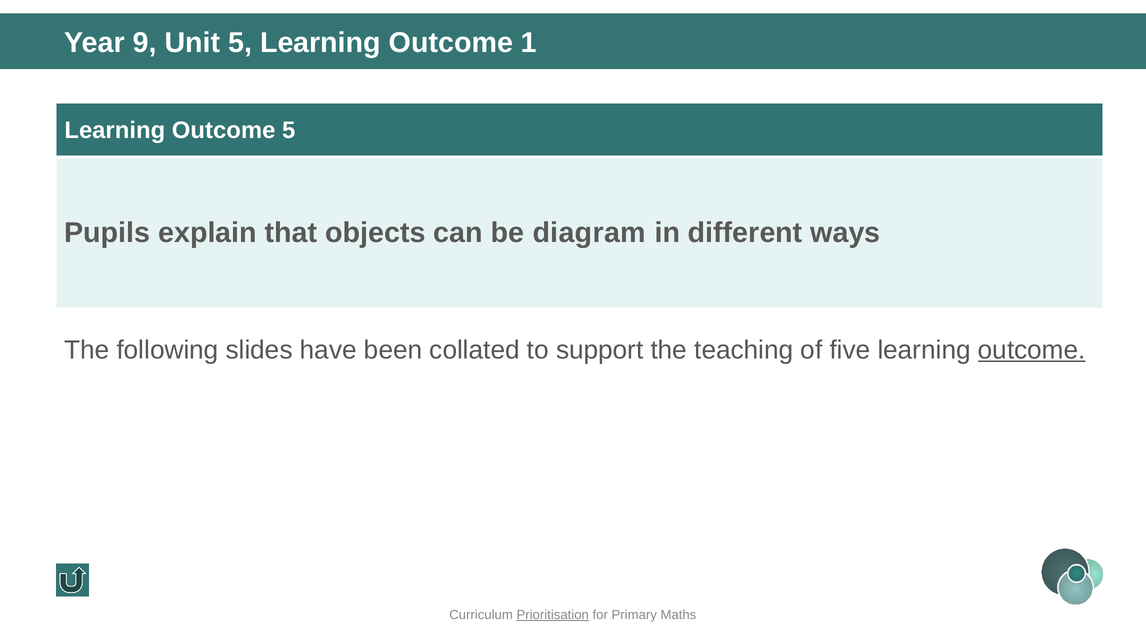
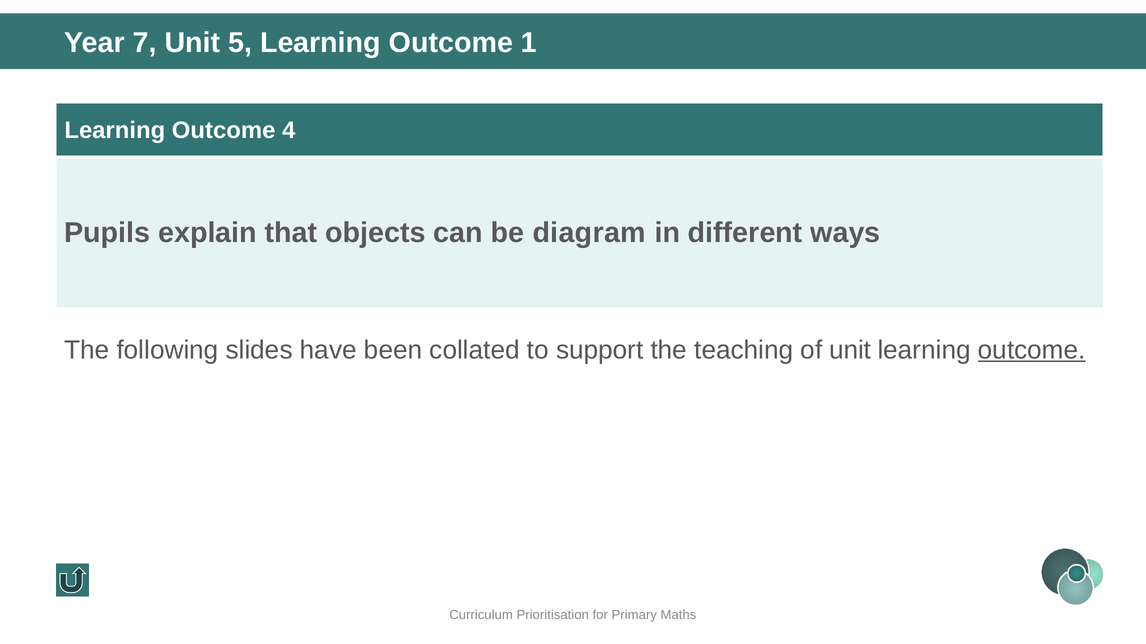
9: 9 -> 7 (145, 43)
Outcome 5: 5 -> 4 (289, 131)
of five: five -> unit (850, 350)
Prioritisation underline: present -> none (553, 616)
